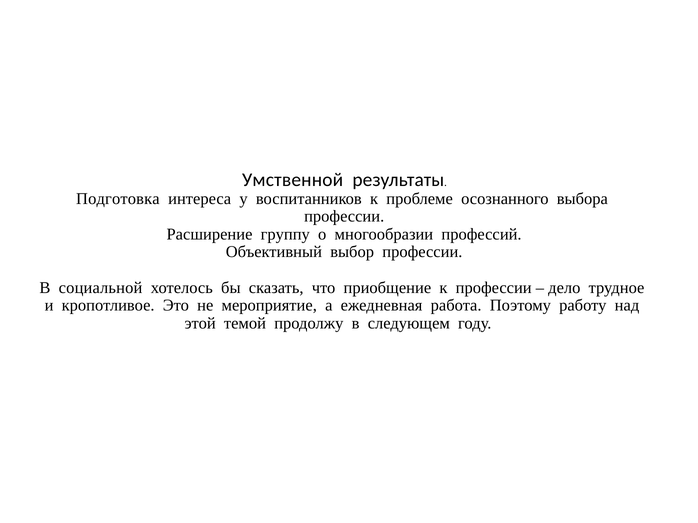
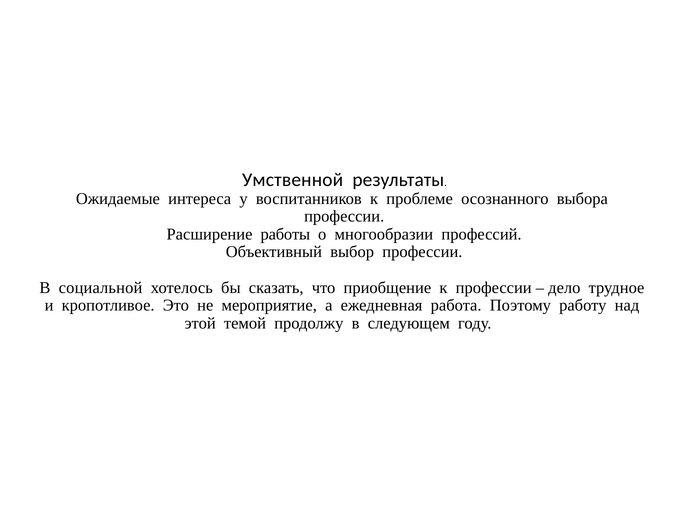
Подготовка: Подготовка -> Ожидаемые (118, 199)
группу: группу -> работы (285, 234)
